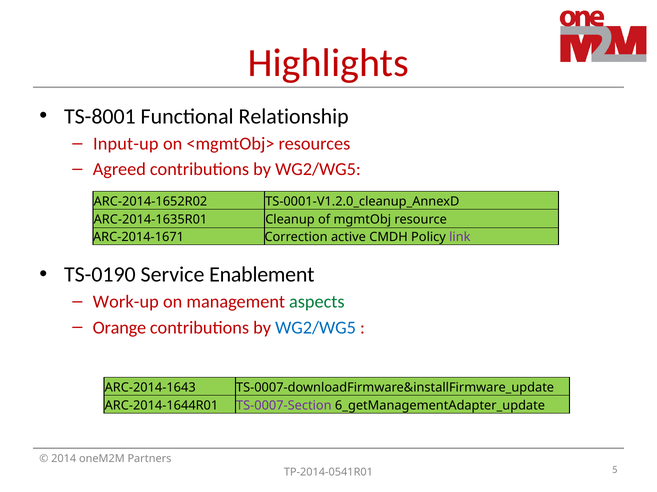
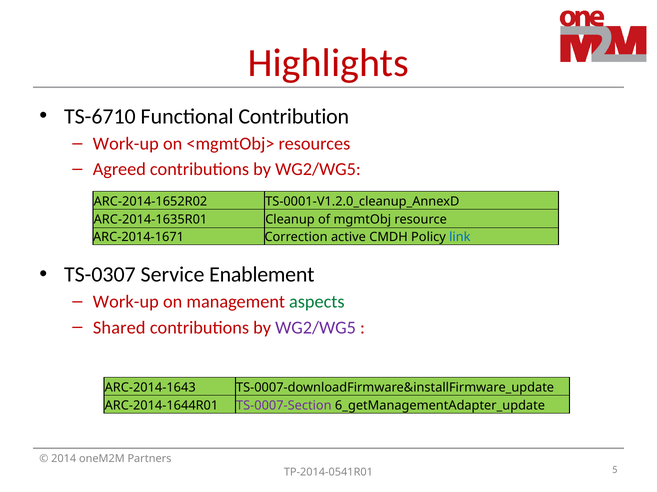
TS-8001: TS-8001 -> TS-6710 (100, 117)
Relationship: Relationship -> Contribution (294, 117)
Input-up: Input-up -> Work-up (126, 144)
link colour: purple -> blue (460, 237)
TS-0190: TS-0190 -> TS-0307 (100, 275)
Orange: Orange -> Shared (119, 328)
WG2/WG5 colour: blue -> purple (316, 328)
